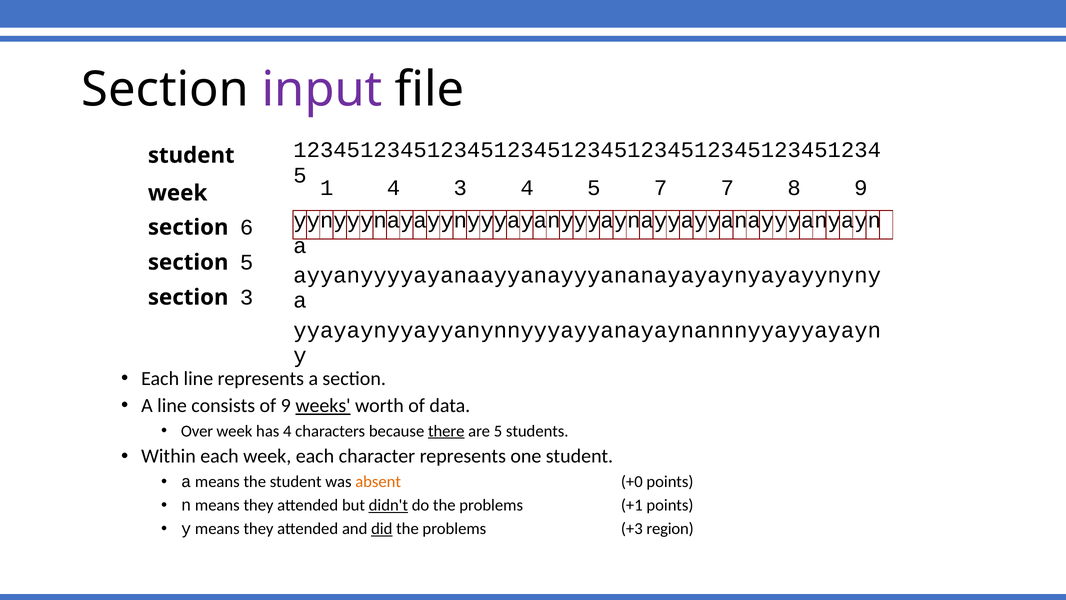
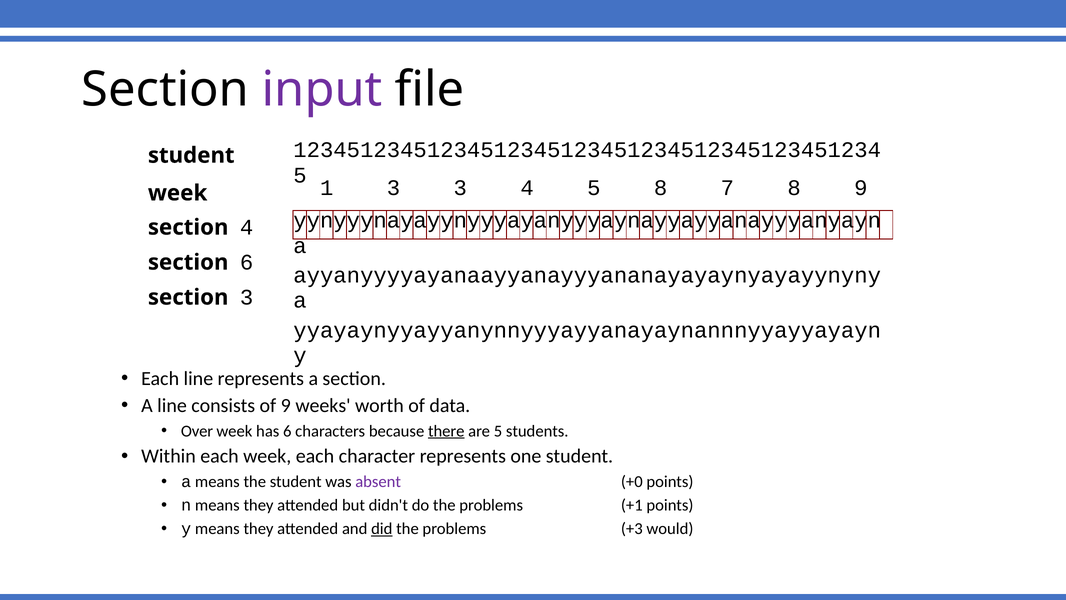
1 4: 4 -> 3 (393, 188)
5 7: 7 -> 8 (661, 188)
section 6: 6 -> 4 (247, 227)
section 5: 5 -> 6 (247, 262)
weeks underline: present -> none (323, 405)
has 4: 4 -> 6 (287, 431)
absent colour: orange -> purple (378, 481)
didn't underline: present -> none (388, 505)
region: region -> would (670, 528)
